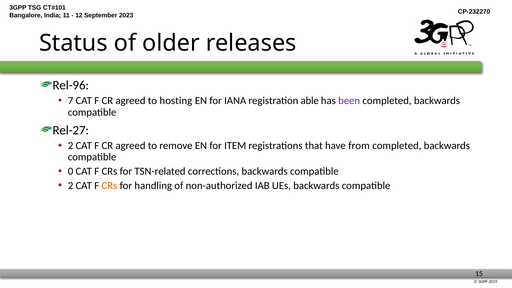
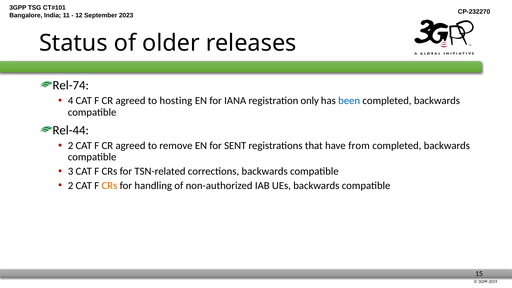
Rel-96: Rel-96 -> Rel-74 (71, 85)
7: 7 -> 4 (71, 101)
able: able -> only (310, 101)
been colour: purple -> blue (349, 101)
Rel-27: Rel-27 -> Rel-44 (71, 130)
ITEM: ITEM -> SENT (235, 146)
0: 0 -> 3 (71, 171)
